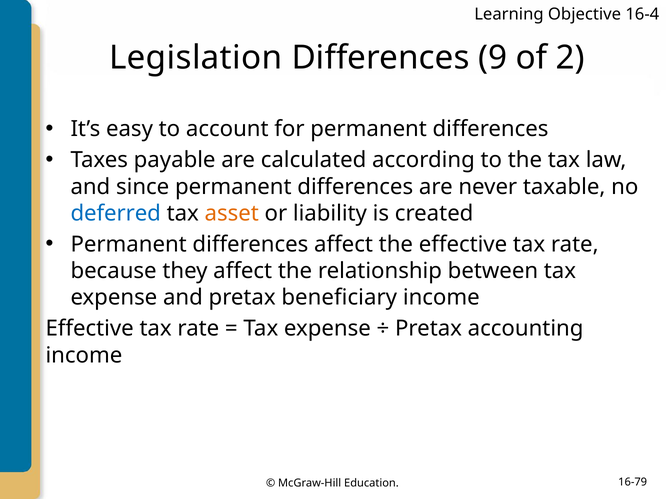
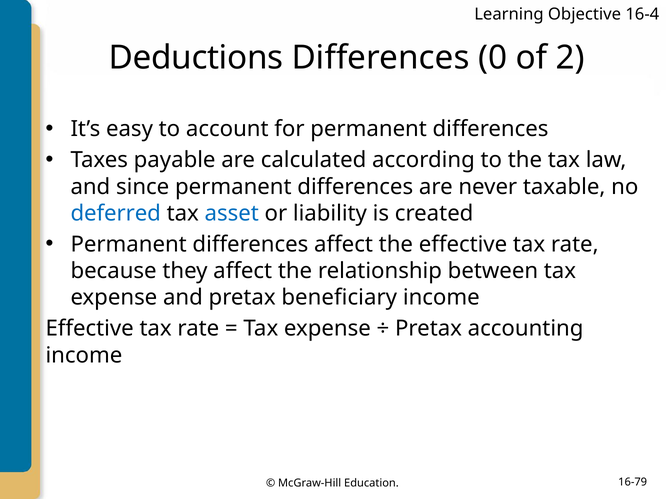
Legislation: Legislation -> Deductions (196, 58)
9: 9 -> 0 (493, 58)
asset colour: orange -> blue (232, 214)
